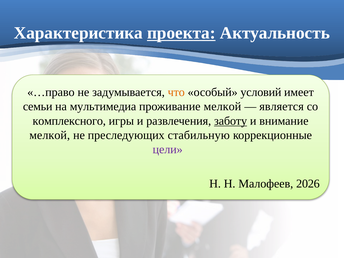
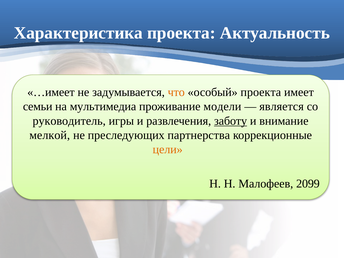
проекта underline: present -> none (181, 33)
…право: …право -> …имеет (51, 92)
особый условий: условий -> проекта (261, 92)
проживание мелкой: мелкой -> модели (222, 107)
комплексного: комплексного -> руководитель (69, 121)
стабильную: стабильную -> партнерства (199, 135)
цели colour: purple -> orange (168, 150)
2026: 2026 -> 2099 (308, 184)
